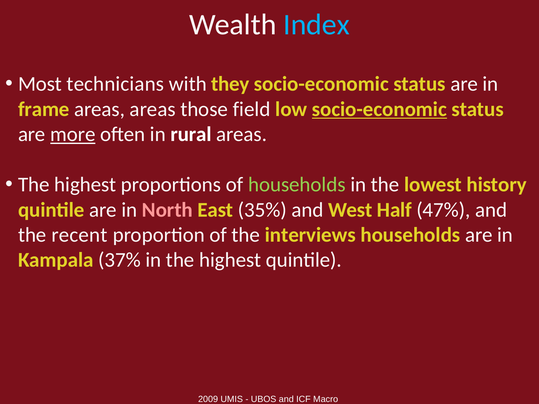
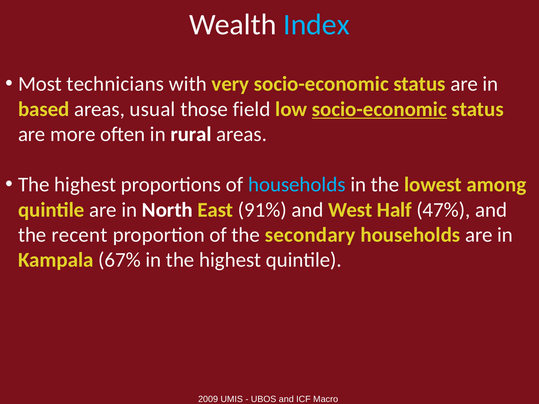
they: they -> very (230, 84)
frame: frame -> based (44, 109)
areas areas: areas -> usual (153, 109)
more underline: present -> none (73, 134)
households colour: light green -> light blue (297, 185)
history: history -> among (497, 185)
North colour: pink -> white (167, 210)
35%: 35% -> 91% (262, 210)
interviews: interviews -> secondary (310, 235)
37%: 37% -> 67% (120, 260)
